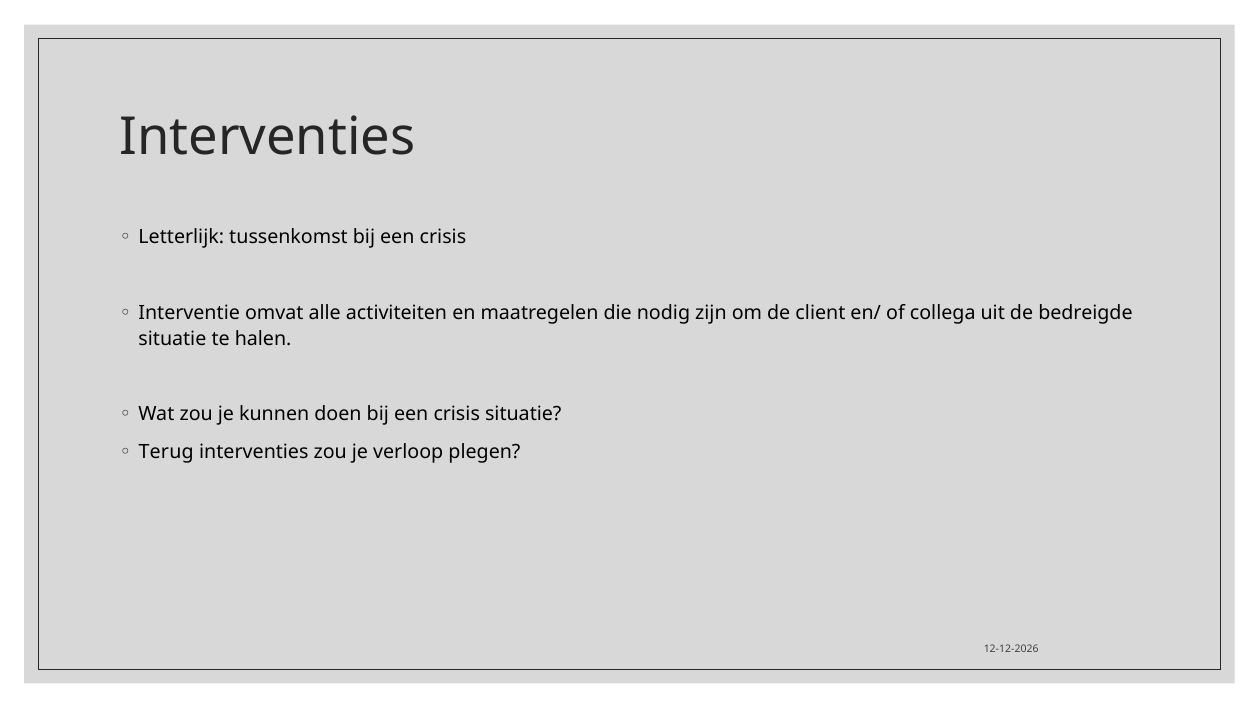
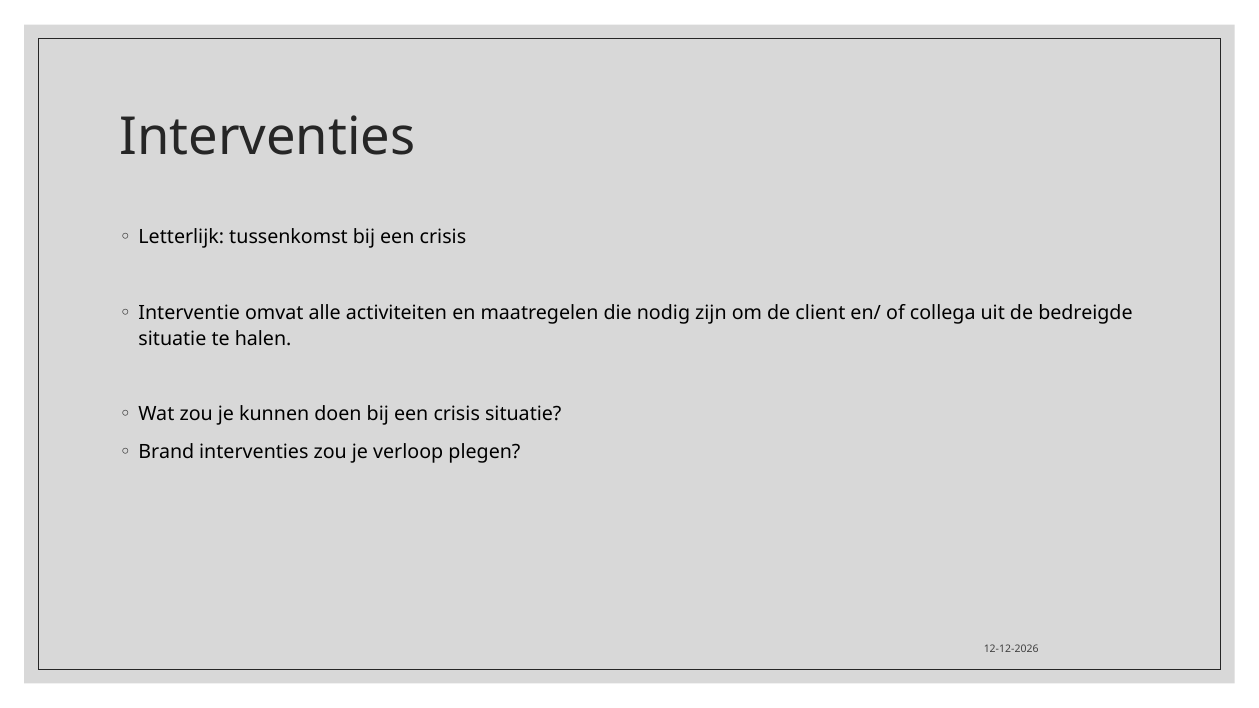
Terug: Terug -> Brand (166, 452)
